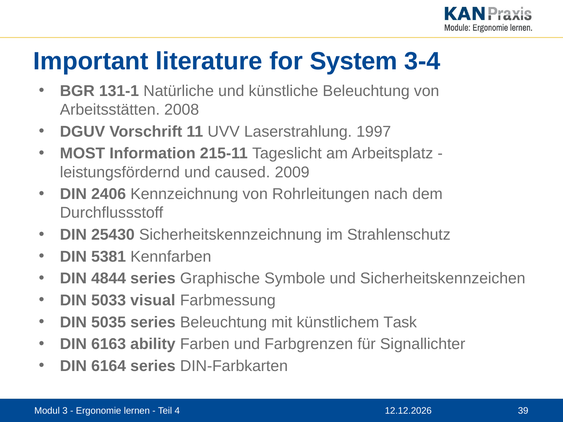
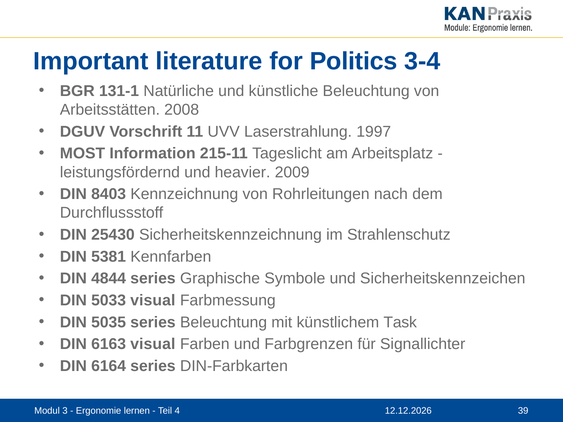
System: System -> Politics (354, 61)
caused: caused -> heavier (243, 172)
2406: 2406 -> 8403 (109, 194)
6163 ability: ability -> visual (153, 344)
